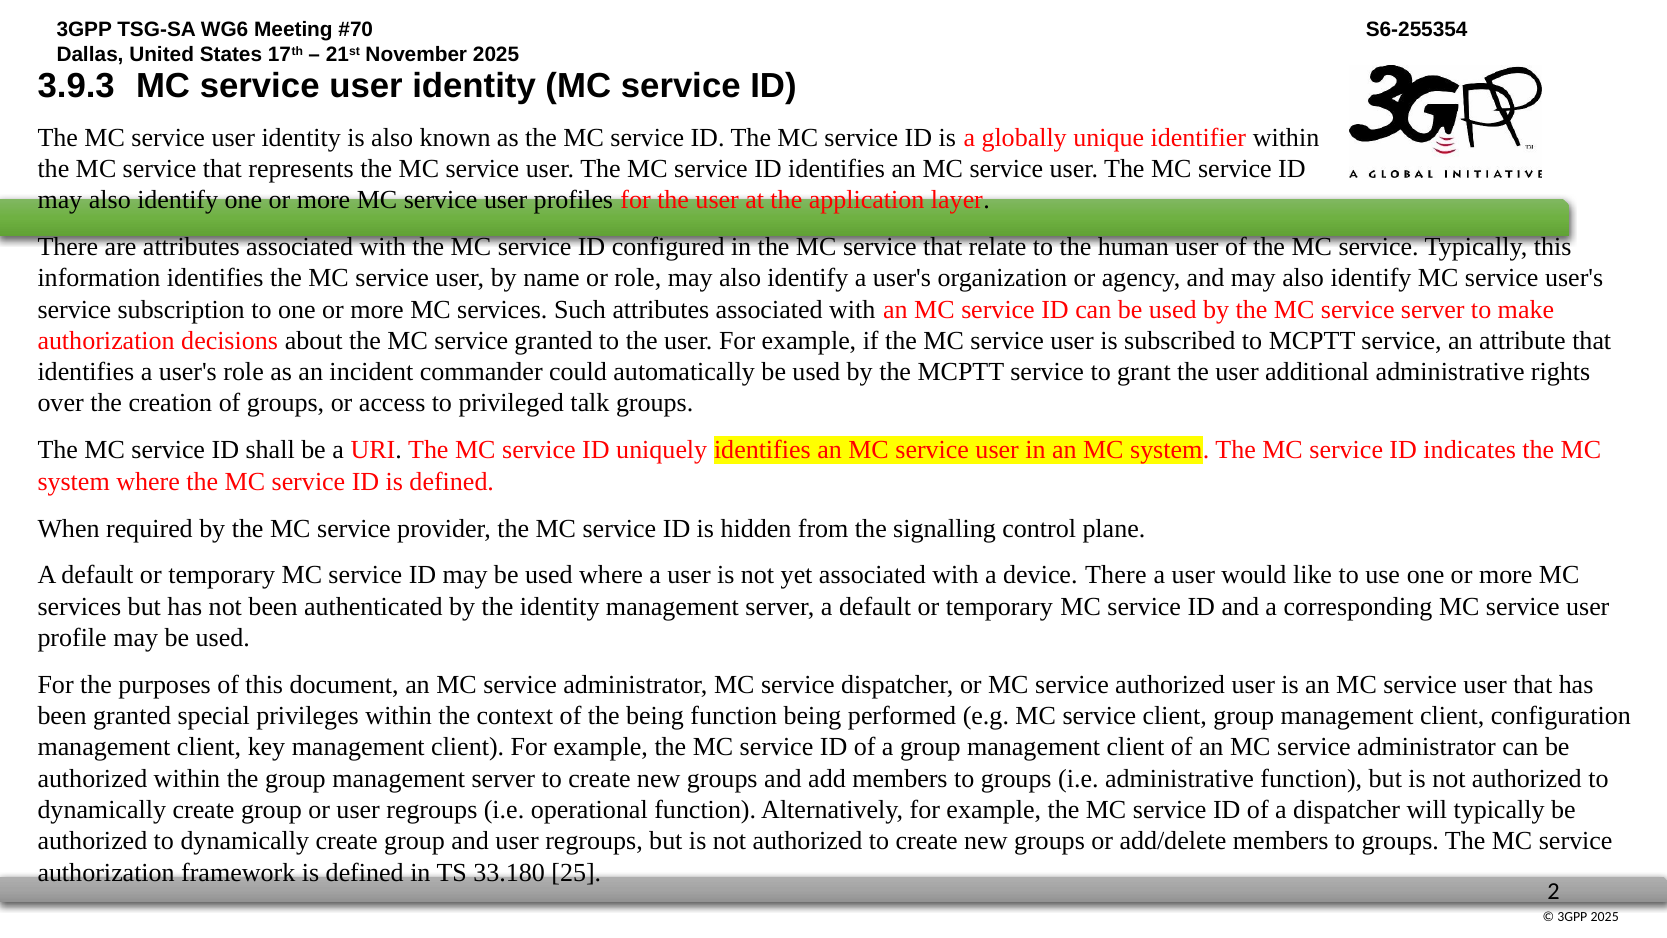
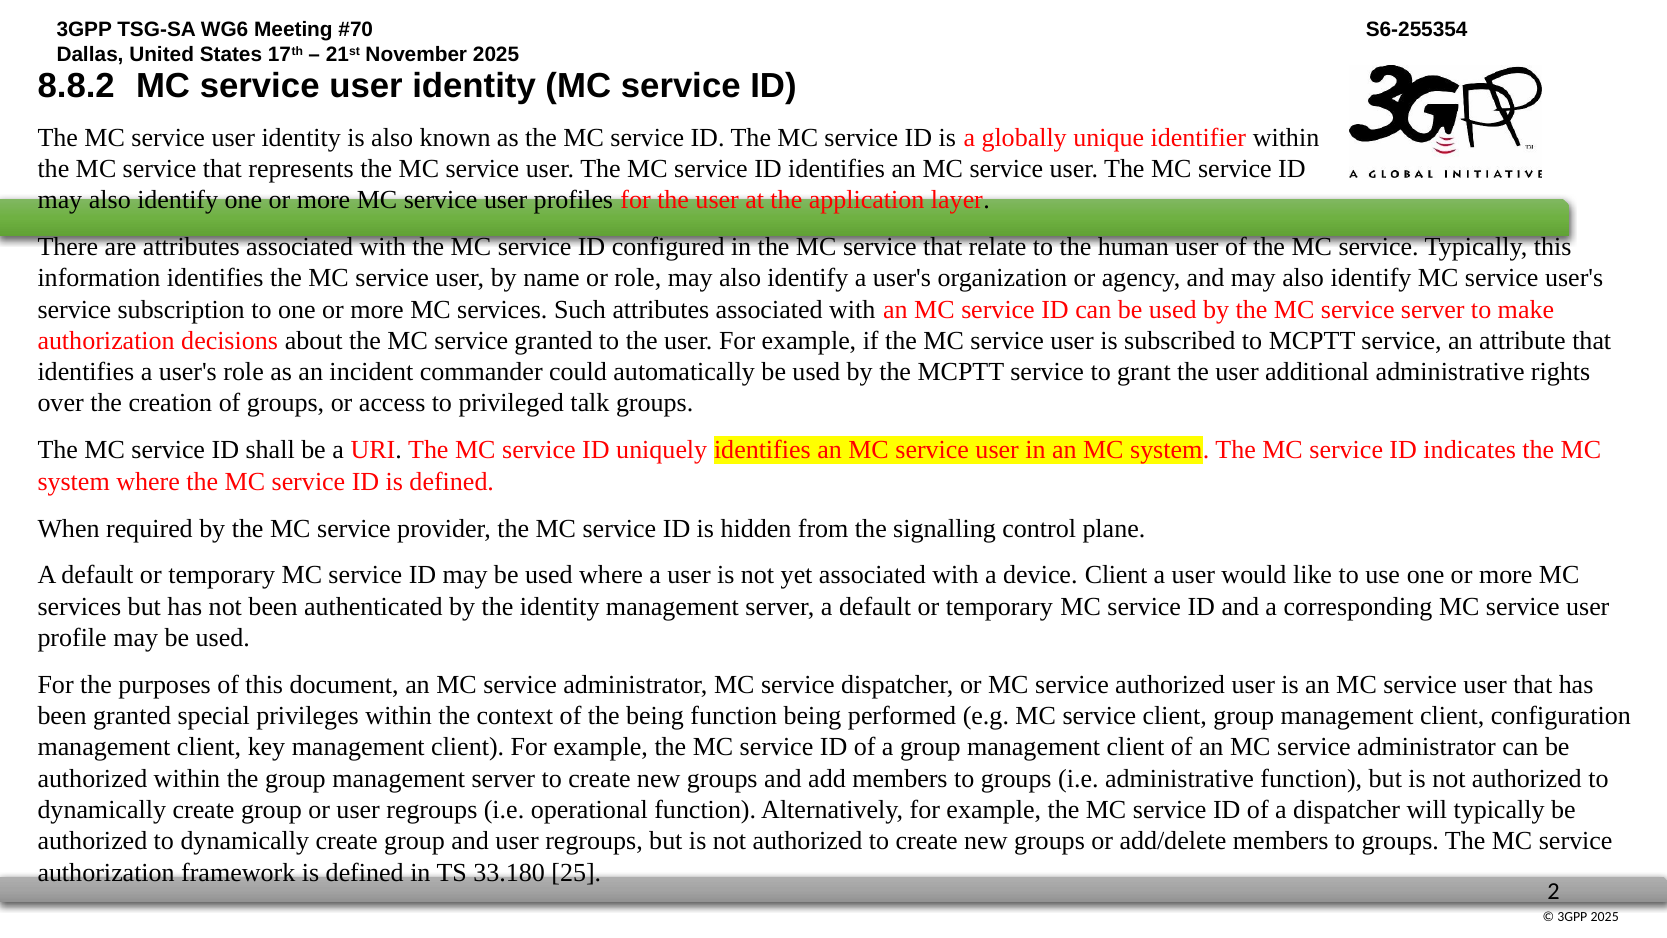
3.9.3: 3.9.3 -> 8.8.2 (76, 86)
device There: There -> Client (1116, 575)
